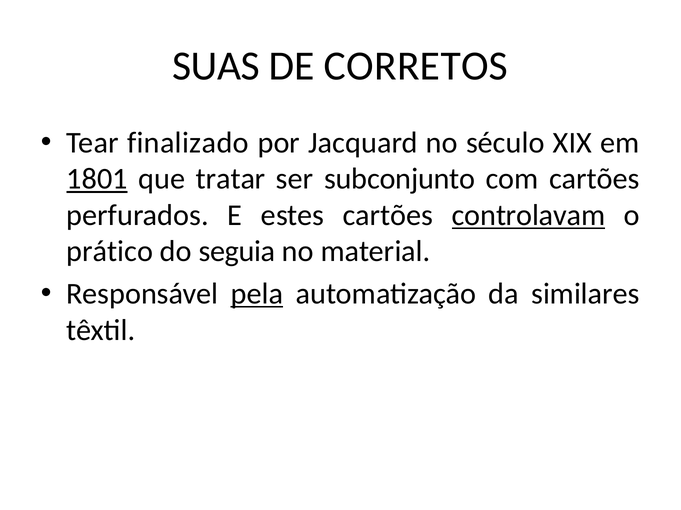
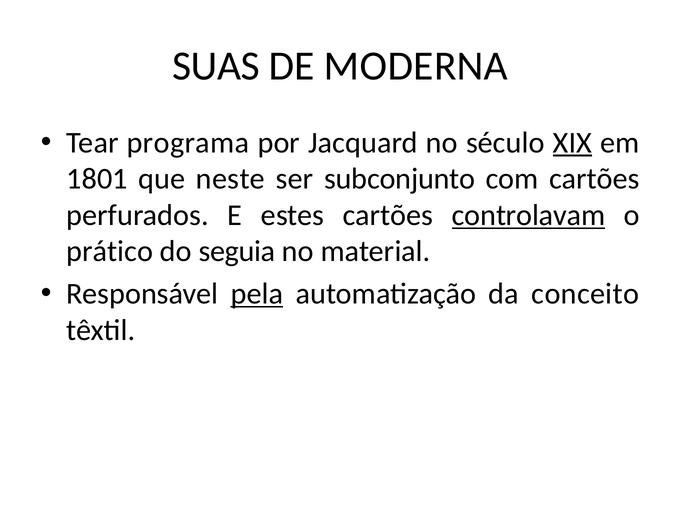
CORRETOS: CORRETOS -> MODERNA (416, 66)
finalizado: finalizado -> programa (188, 143)
XIX underline: none -> present (572, 143)
1801 underline: present -> none (97, 179)
tratar: tratar -> neste (230, 179)
similares: similares -> conceito (585, 294)
